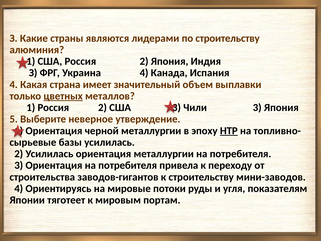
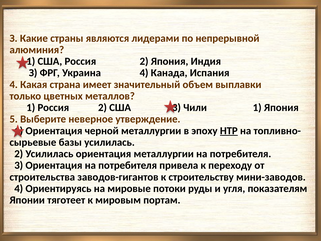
по строительству: строительству -> непрерывной (228, 38)
цветных underline: present -> none (63, 96)
Чили 3: 3 -> 1 (257, 108)
